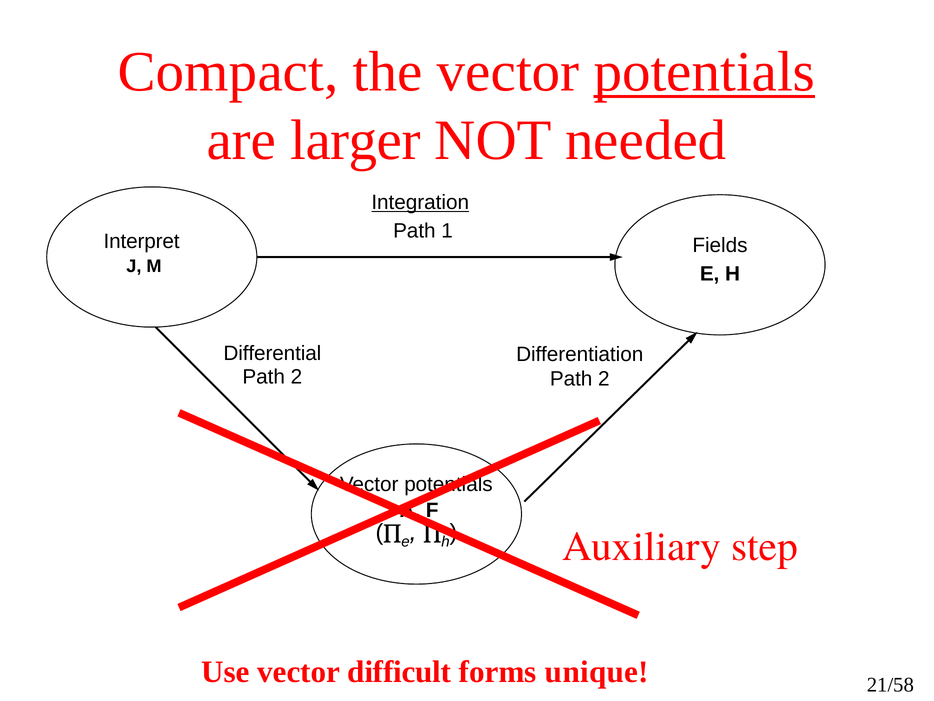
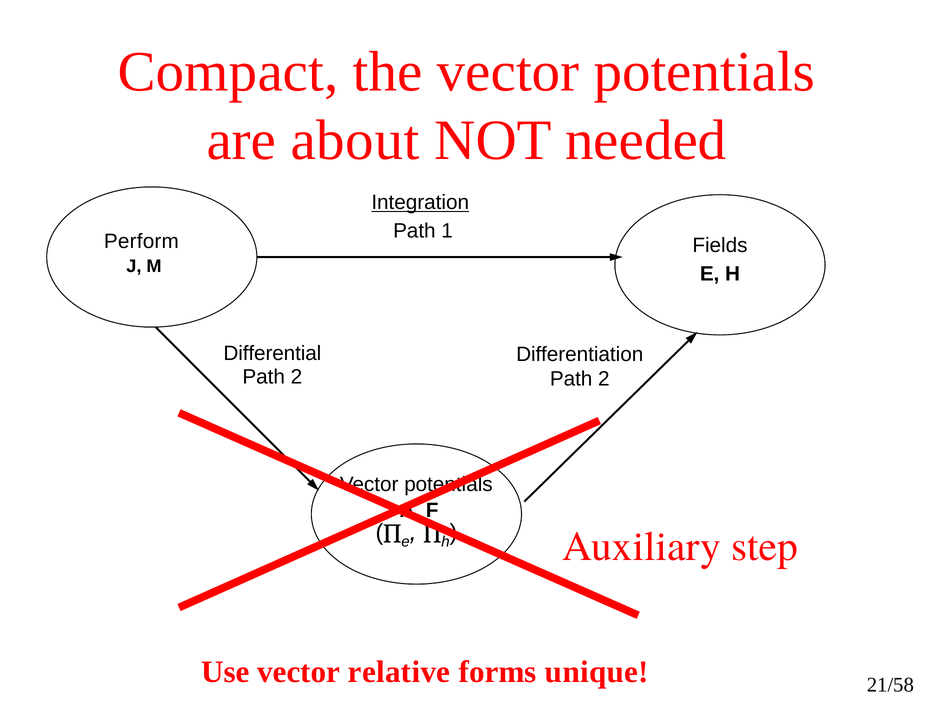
potentials underline: present -> none (704, 72)
larger: larger -> about (355, 140)
Interpret: Interpret -> Perform (141, 241)
difficult: difficult -> relative (399, 671)
